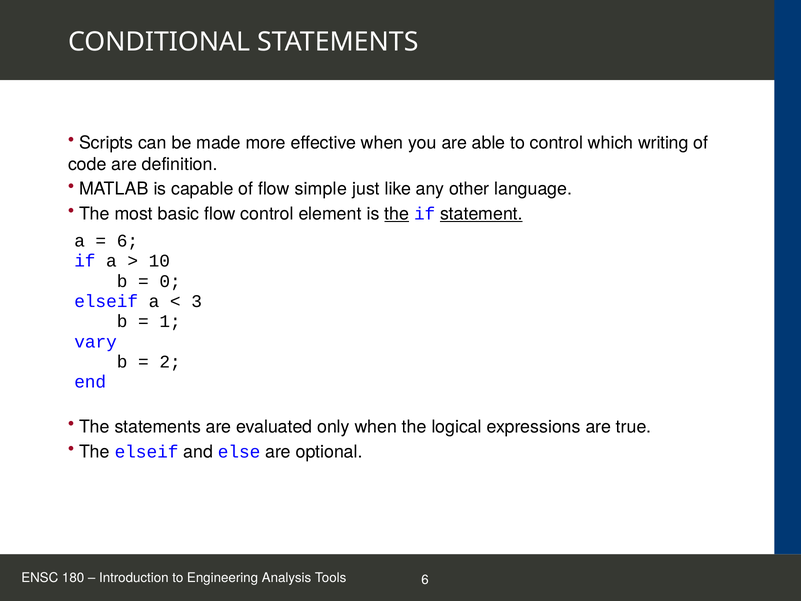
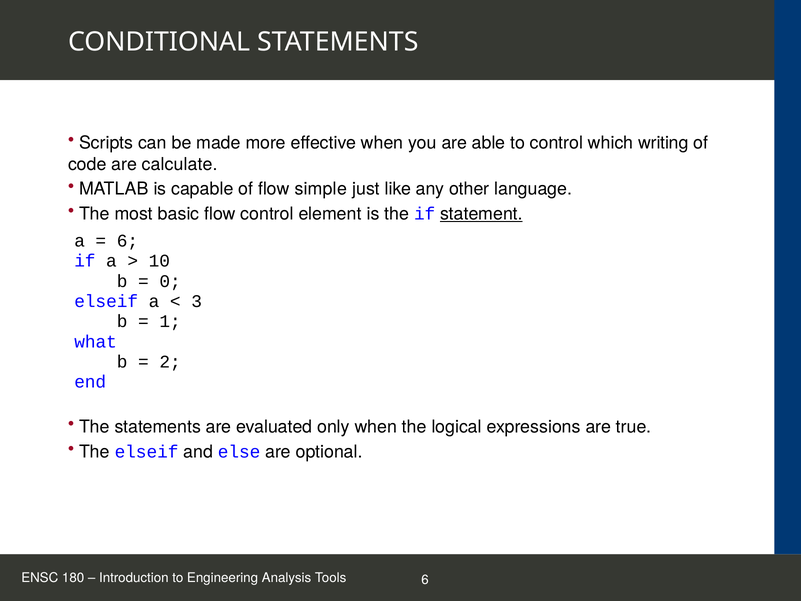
definition: definition -> calculate (180, 164)
the underline: present -> none (397, 214)
vary: vary -> what (96, 342)
